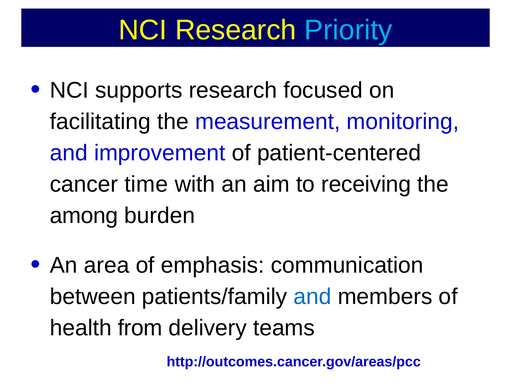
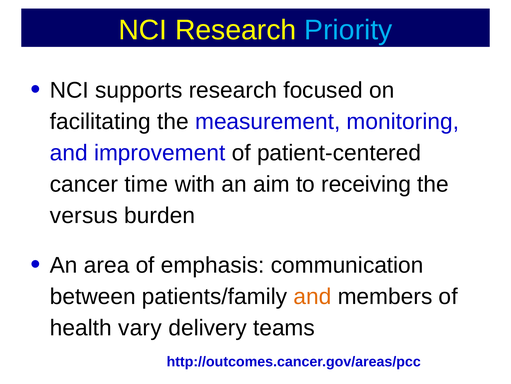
among: among -> versus (84, 215)
and colour: blue -> orange (312, 296)
from: from -> vary (140, 327)
